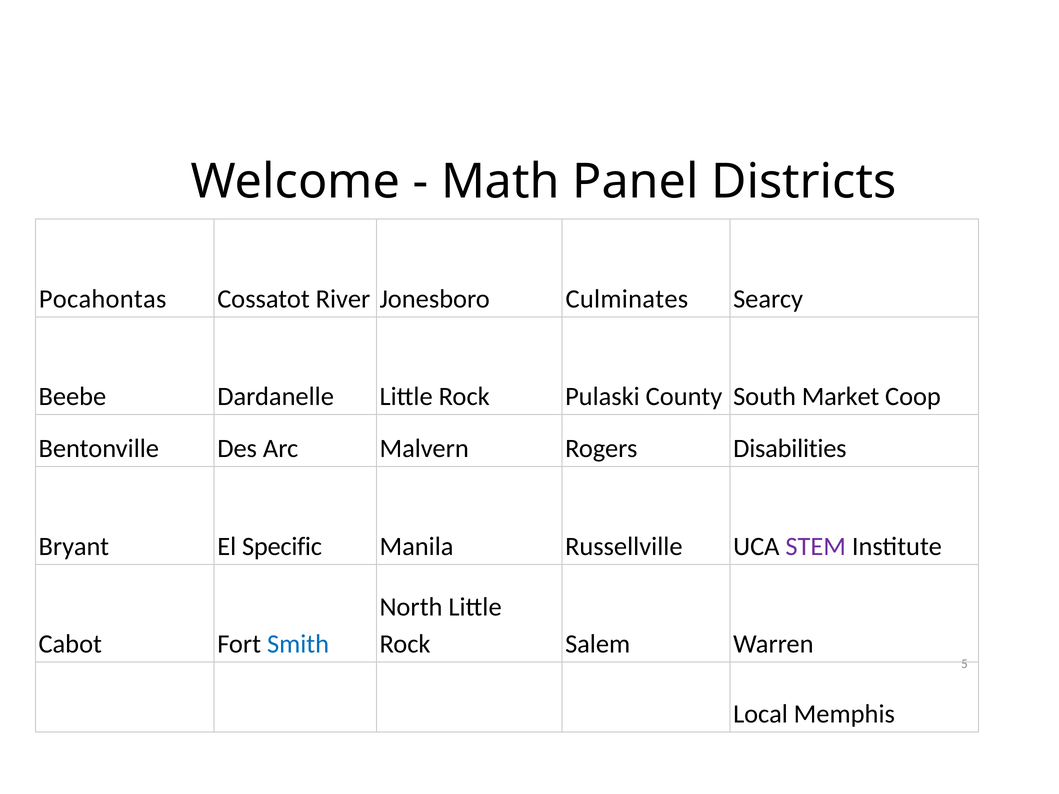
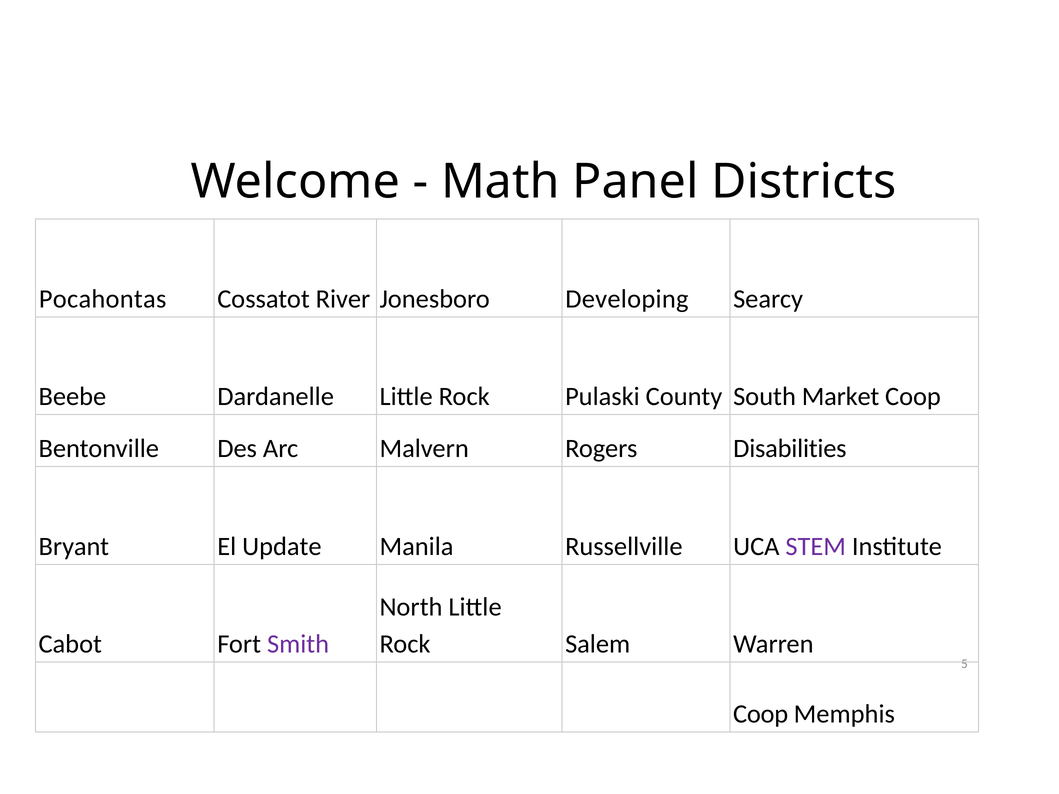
Culminates: Culminates -> Developing (627, 299)
Specific: Specific -> Update (282, 547)
Smith colour: blue -> purple (298, 644)
Local: Local -> Coop (761, 714)
